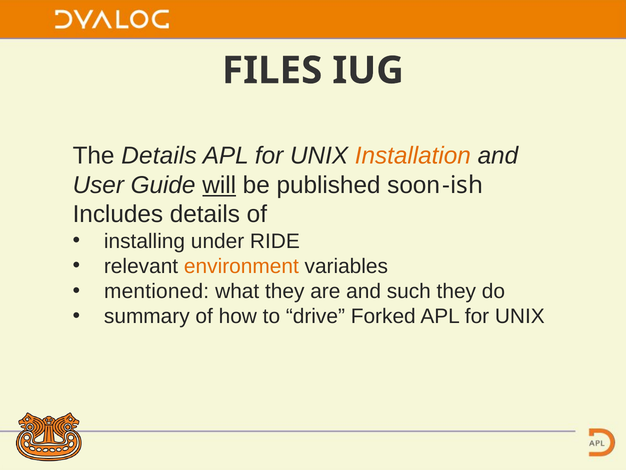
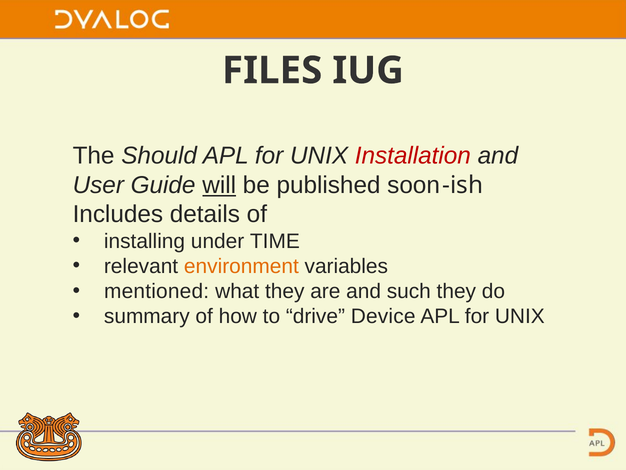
The Details: Details -> Should (159, 156)
Installation colour: orange -> red (413, 156)
RIDE: RIDE -> TIME (275, 241)
Forked: Forked -> Device (383, 316)
